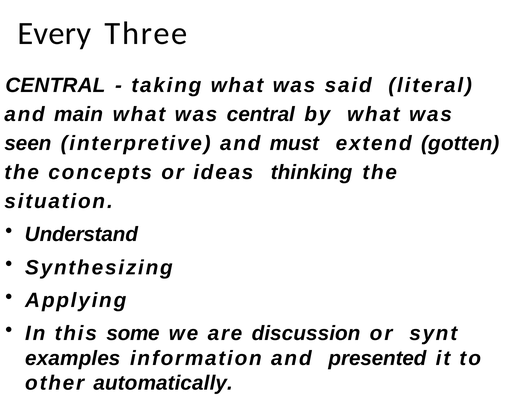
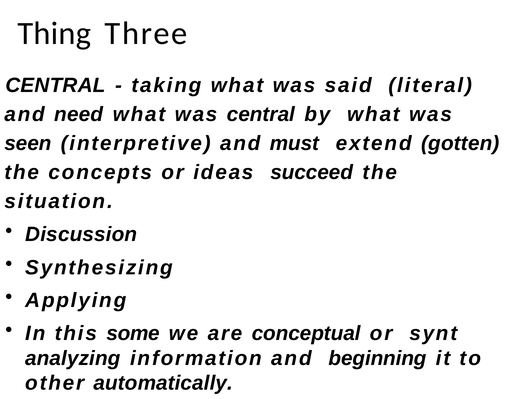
Every: Every -> Thing (54, 34)
main: main -> need (79, 114)
thinking: thinking -> succeed (312, 172)
Understand: Understand -> Discussion (81, 234)
discussion: discussion -> conceptual (306, 333)
examples: examples -> analyzing (73, 358)
presented: presented -> beginning (378, 358)
